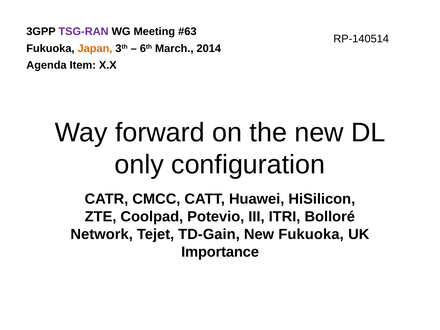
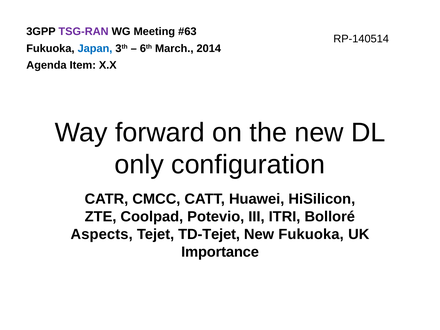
Japan colour: orange -> blue (95, 48)
Network: Network -> Aspects (102, 234)
TD-Gain: TD-Gain -> TD-Tejet (209, 234)
